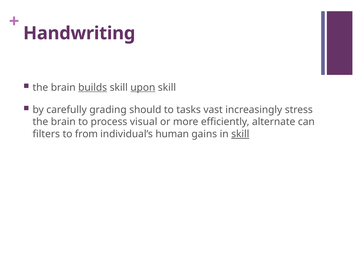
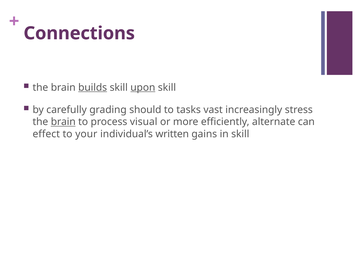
Handwriting: Handwriting -> Connections (79, 33)
brain underline: none -> present (63, 122)
filters: filters -> effect (46, 134)
from: from -> your (86, 134)
human: human -> written (172, 134)
skill underline: present -> none (240, 134)
